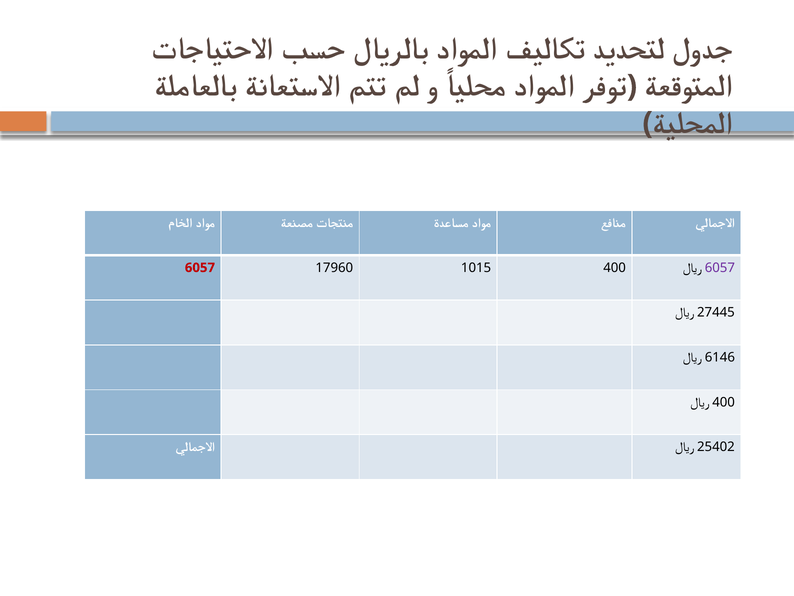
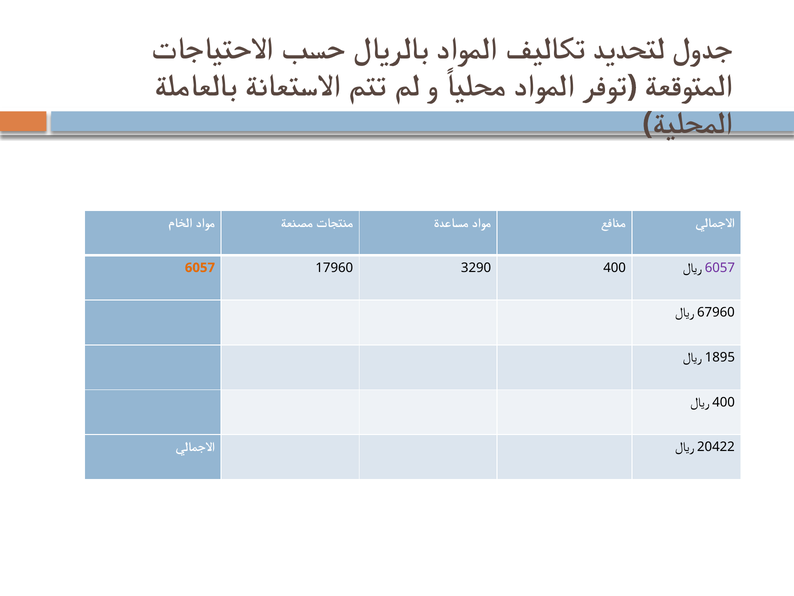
6057 colour: red -> orange (200, 268)
1015: 1015 -> 3290 (476, 268)
27445: 27445 -> 67960 (716, 312)
6146: 6146 -> 1895 (720, 357)
25402: 25402 -> 20422 (716, 447)
